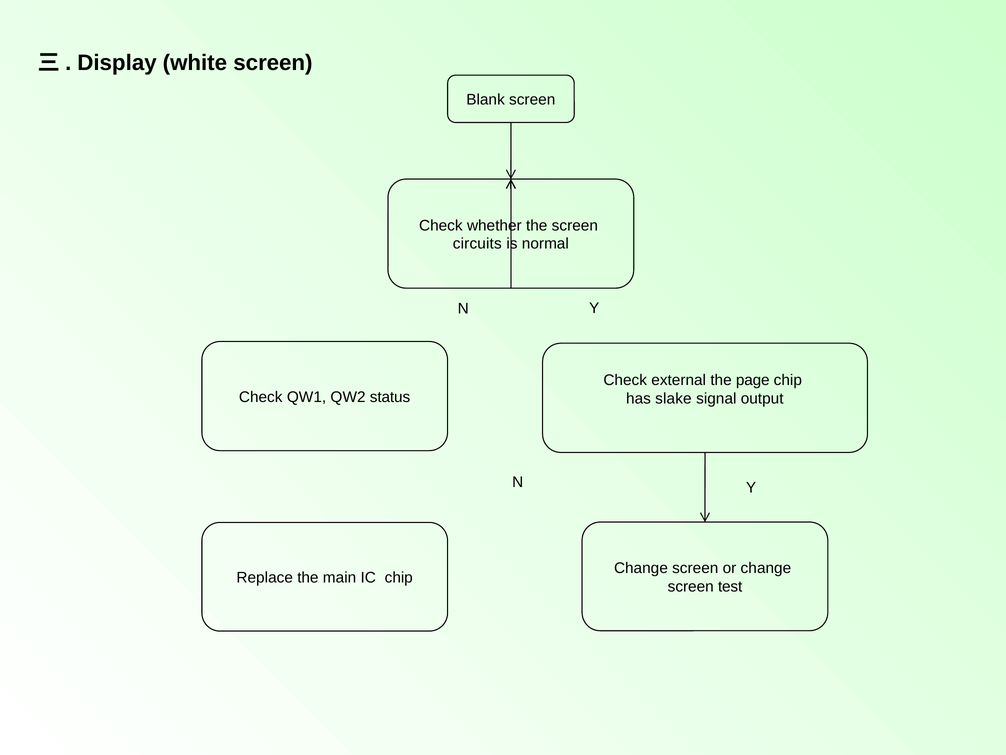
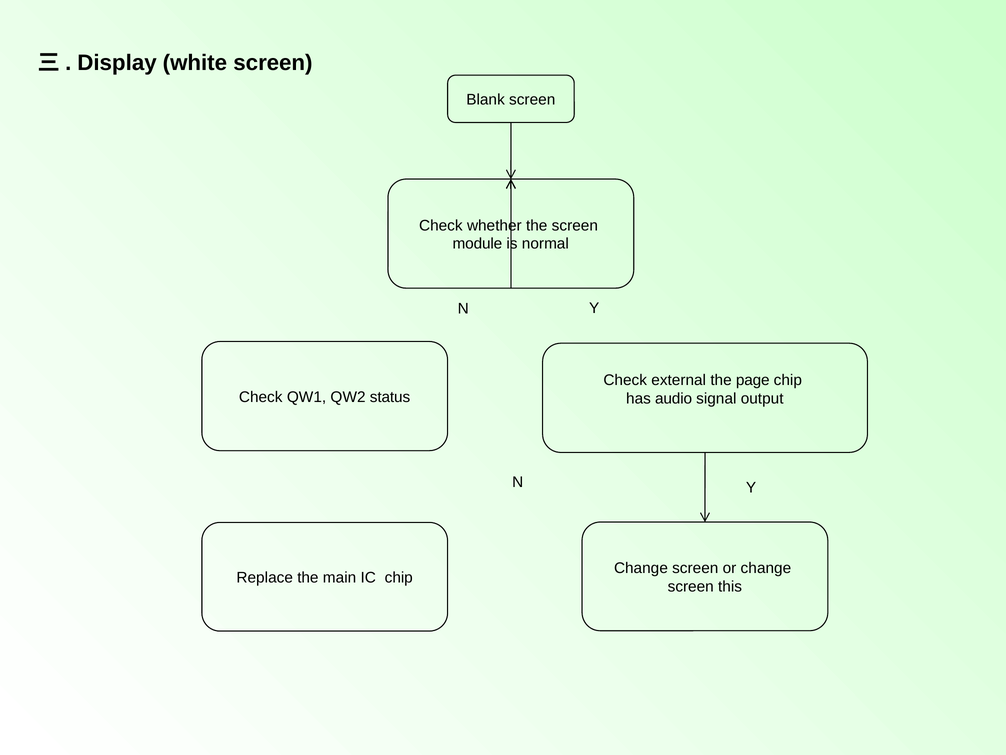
circuits: circuits -> module (477, 244)
slake: slake -> audio (674, 399)
test: test -> this (730, 586)
